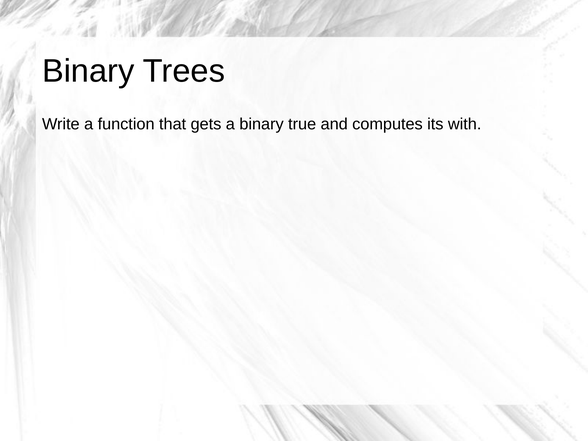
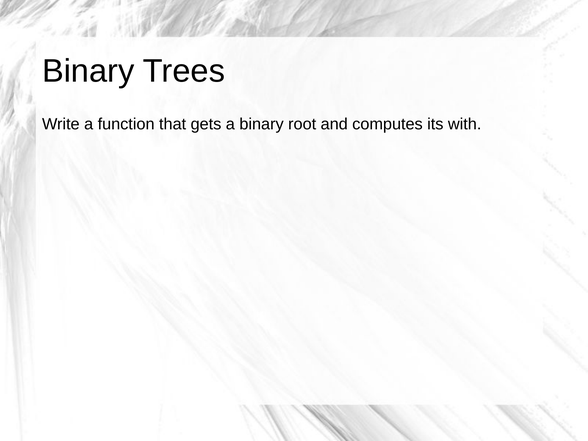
true: true -> root (302, 124)
